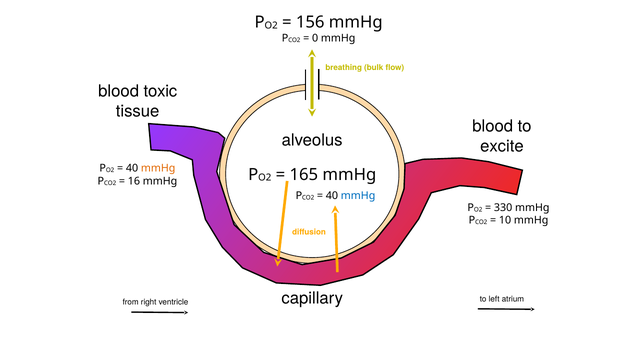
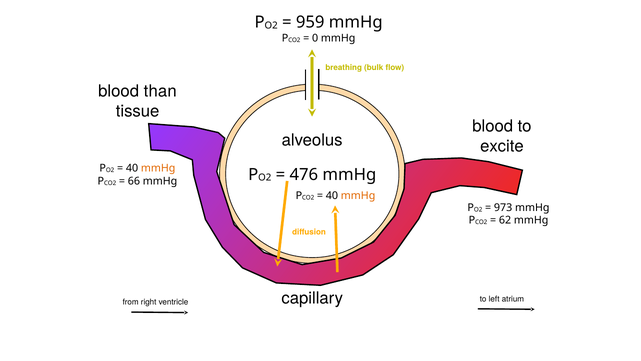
156: 156 -> 959 (310, 22)
toxic: toxic -> than (160, 91)
165: 165 -> 476 (304, 174)
16: 16 -> 66 (134, 181)
mmHg colour: blue -> orange (358, 196)
330: 330 -> 973 (503, 207)
10: 10 -> 62 (505, 220)
